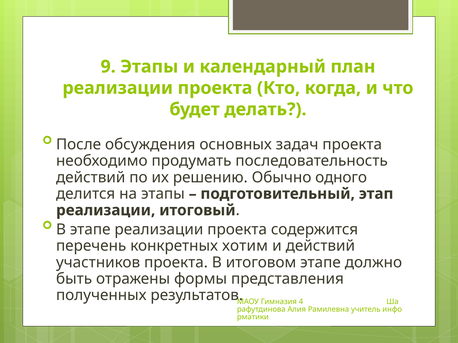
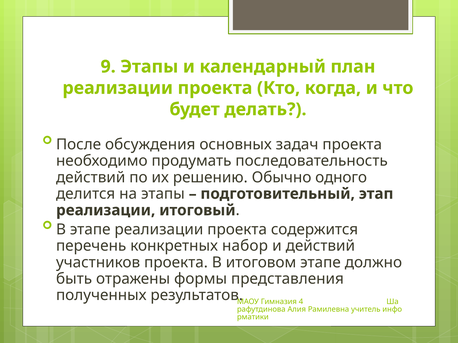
хотим: хотим -> набор (245, 246)
